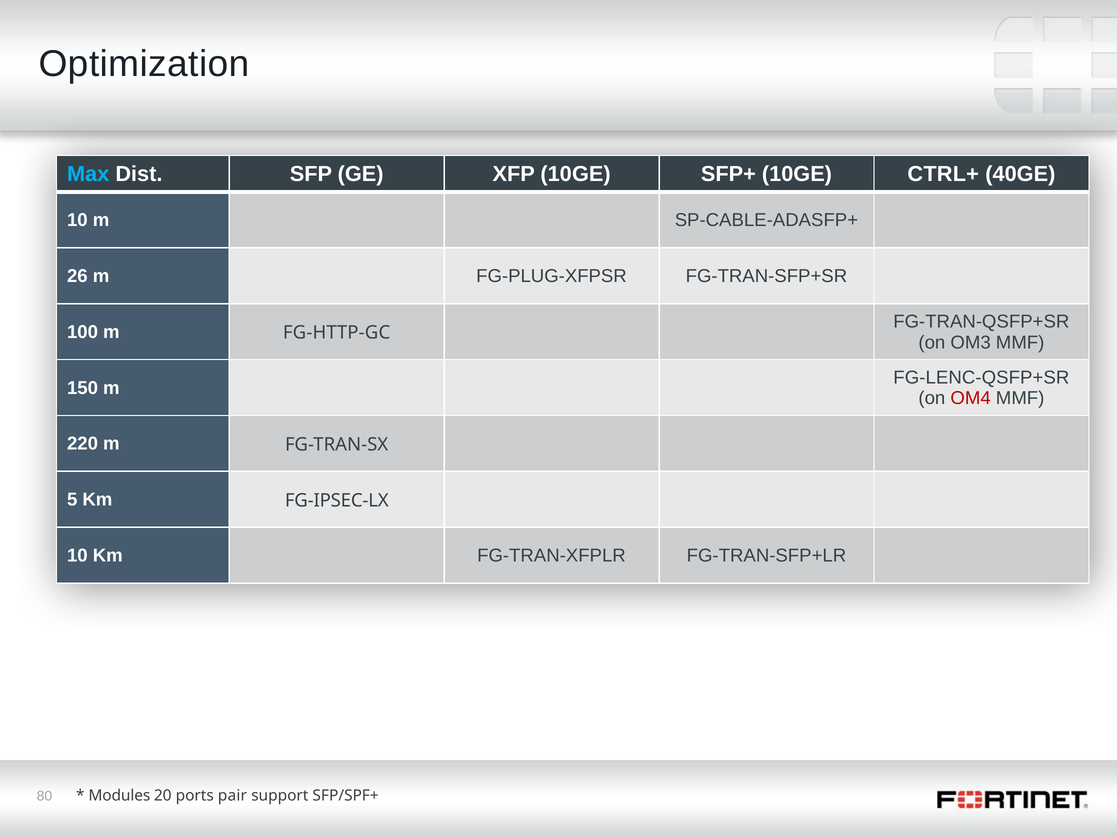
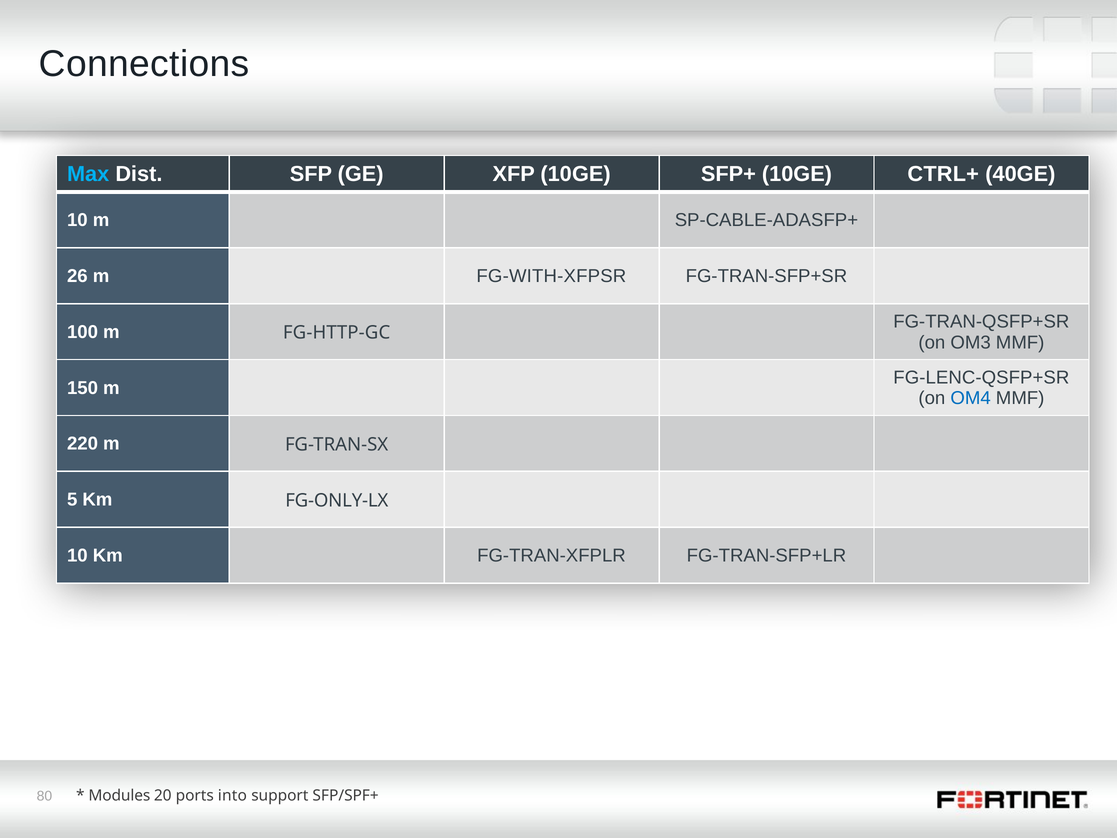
Optimization: Optimization -> Connections (144, 64)
FG-PLUG-XFPSR: FG-PLUG-XFPSR -> FG-WITH-XFPSR (551, 276)
OM4 colour: red -> blue (971, 398)
FG-IPSEC-LX: FG-IPSEC-LX -> FG-ONLY-LX (337, 500)
pair: pair -> into (232, 796)
